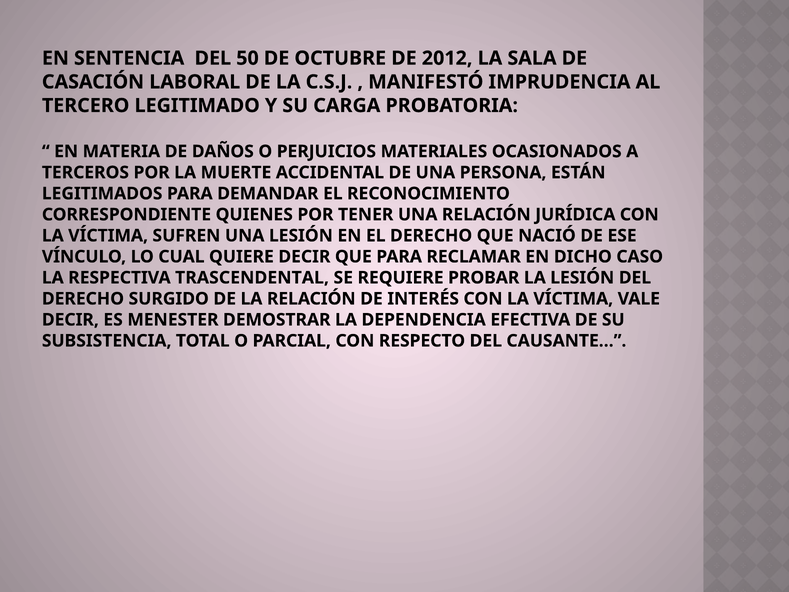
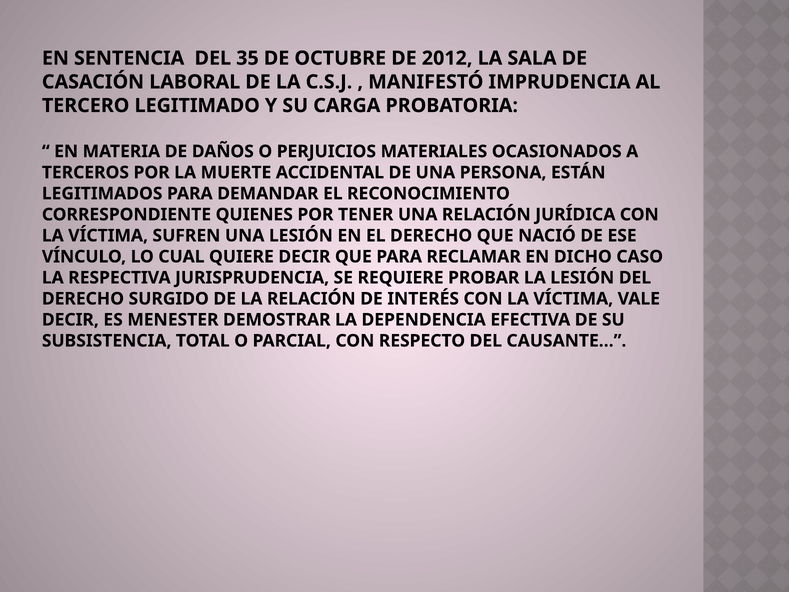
50: 50 -> 35 (247, 58)
TRASCENDENTAL: TRASCENDENTAL -> JURISPRUDENCIA (252, 278)
